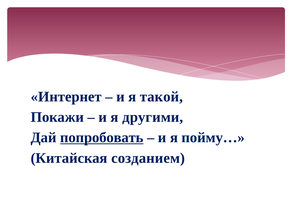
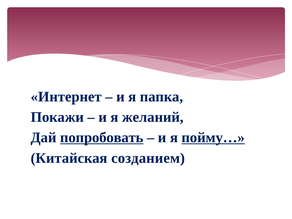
такой: такой -> папка (161, 97)
другими: другими -> желаний (153, 117)
пойму… underline: none -> present (213, 138)
